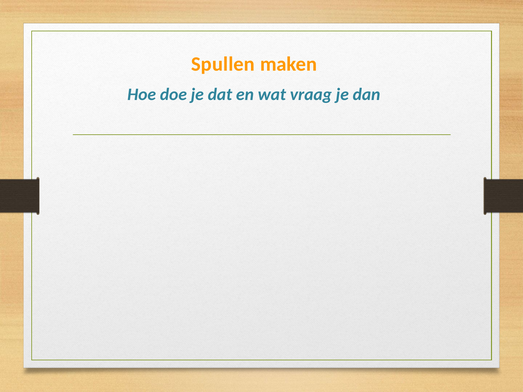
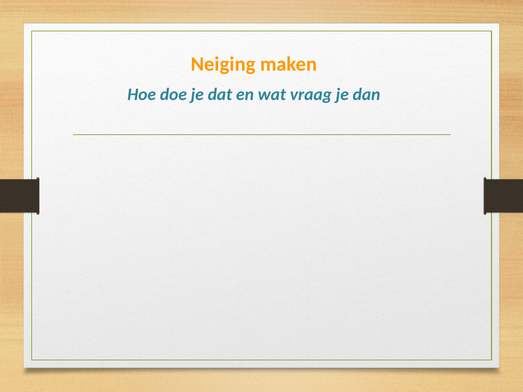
Spullen: Spullen -> Neiging (223, 64)
